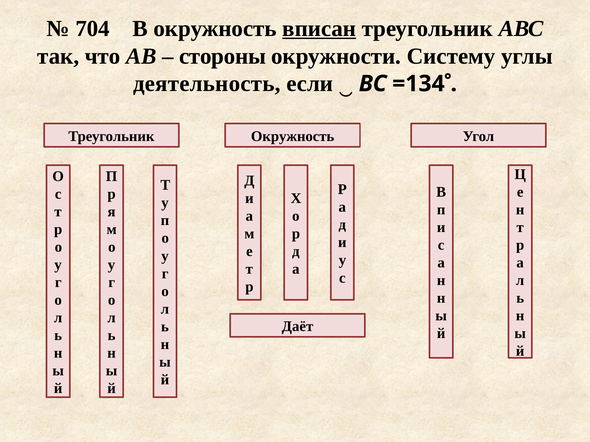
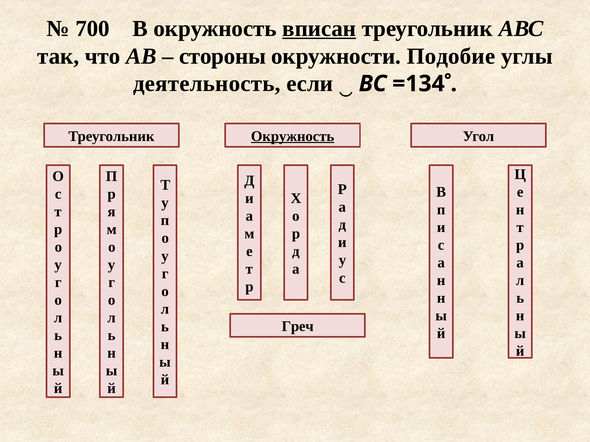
704: 704 -> 700 (93, 29)
Систему: Систему -> Подобие (451, 56)
Окружность underline: none -> present (293, 136)
Даёт: Даёт -> Греч (298, 327)
